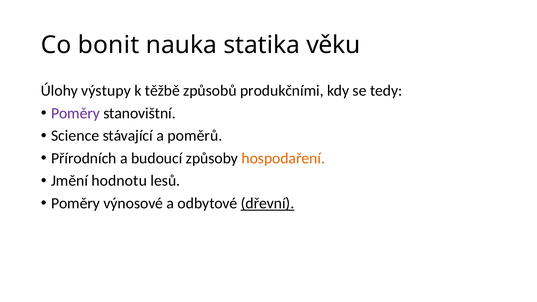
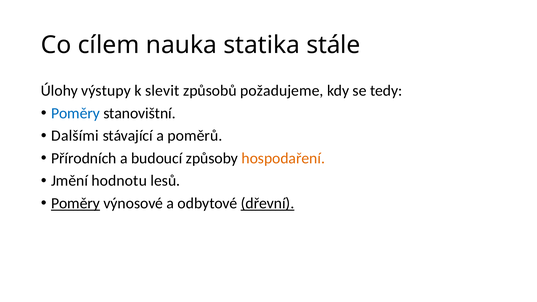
bonit: bonit -> cílem (109, 45)
věku: věku -> stále (333, 45)
těžbě: těžbě -> slevit (162, 91)
produkčními: produkčními -> požadujeme (282, 91)
Poměry colour: purple -> blue (75, 113)
Science: Science -> Dalšími (75, 136)
Poměry underline: none -> present (75, 203)
